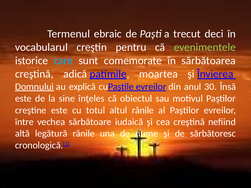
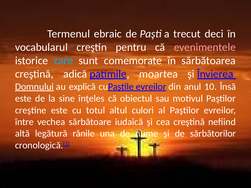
evenimentele colour: light green -> pink (205, 47)
30: 30 -> 10 (211, 87)
altul rănile: rănile -> culori (143, 110)
sărbătoresc: sărbătoresc -> sărbătorilor (213, 134)
